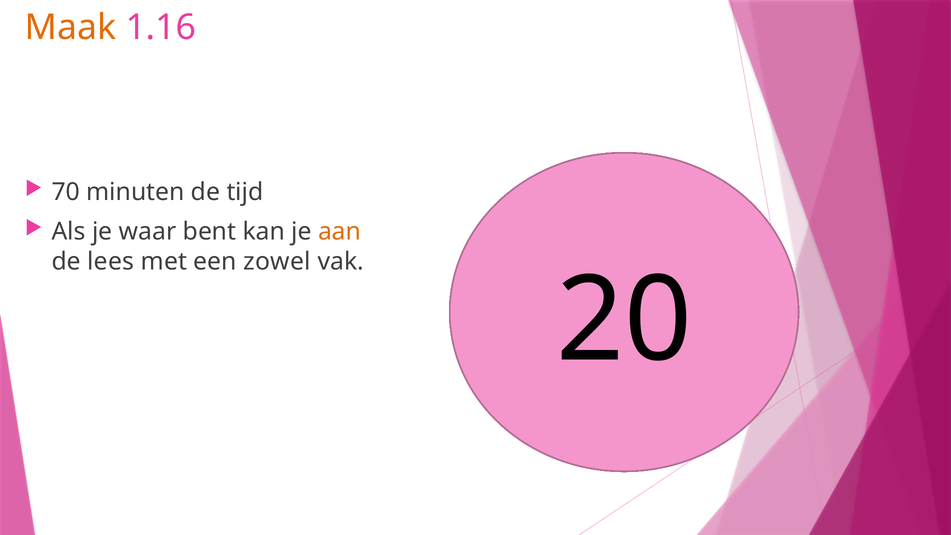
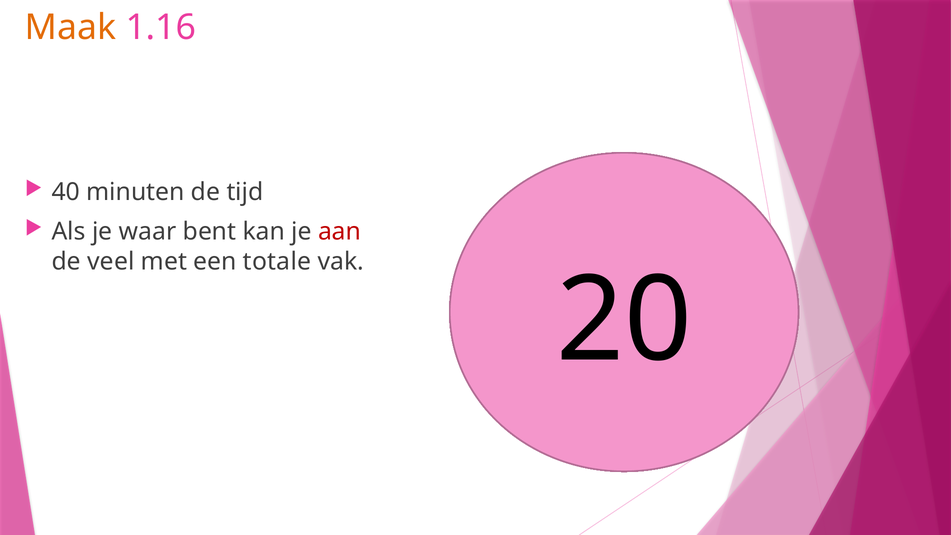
70: 70 -> 40 (66, 192)
aan colour: orange -> red (340, 232)
lees: lees -> veel (111, 261)
zowel: zowel -> totale (277, 261)
